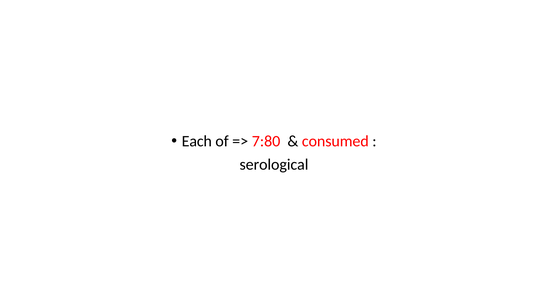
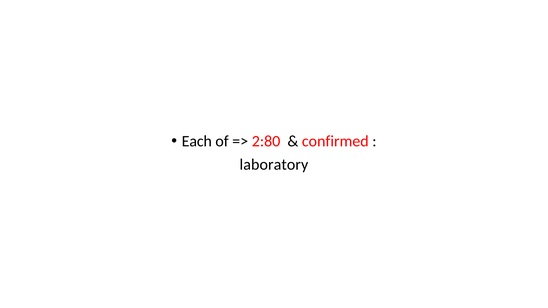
7:80: 7:80 -> 2:80 (266, 141)
consumed: consumed -> confirmed (335, 141)
serological: serological -> laboratory (274, 165)
